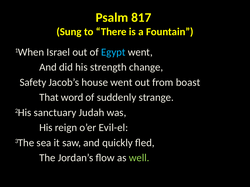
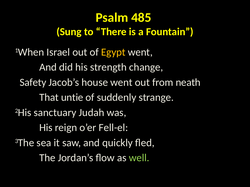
817: 817 -> 485 (141, 18)
Egypt colour: light blue -> yellow (113, 52)
boast: boast -> neath (188, 83)
word: word -> untie (72, 98)
Evil-el: Evil-el -> Fell-el (113, 128)
